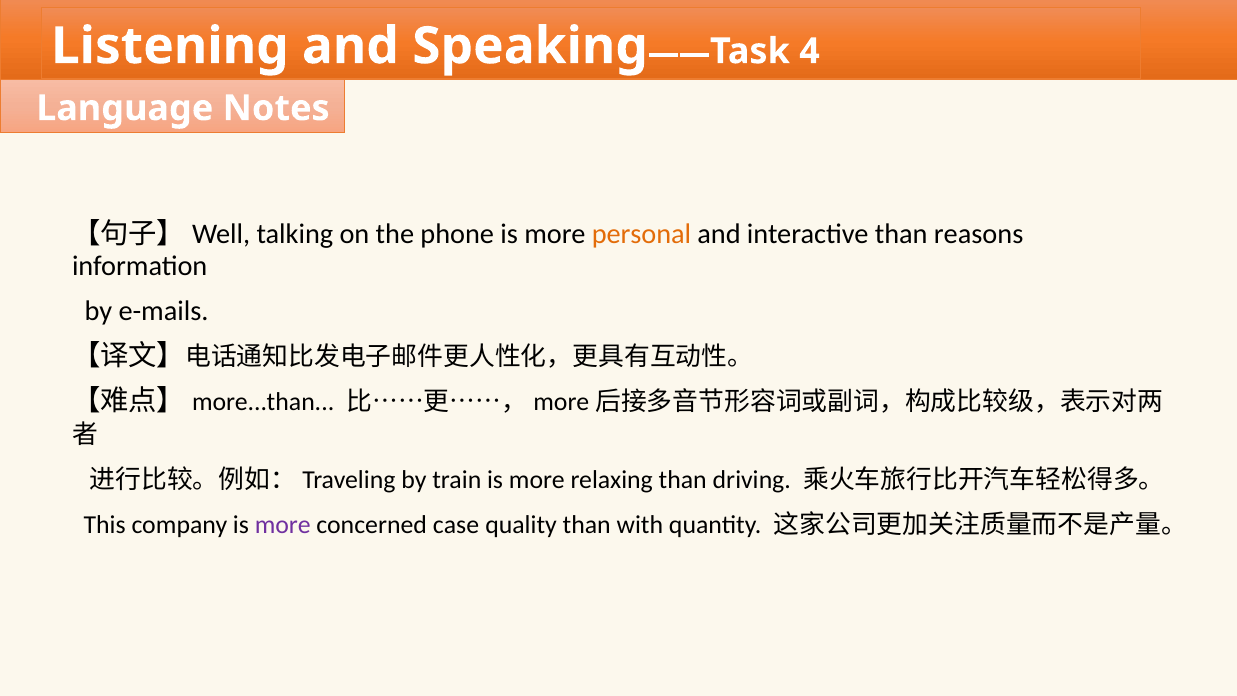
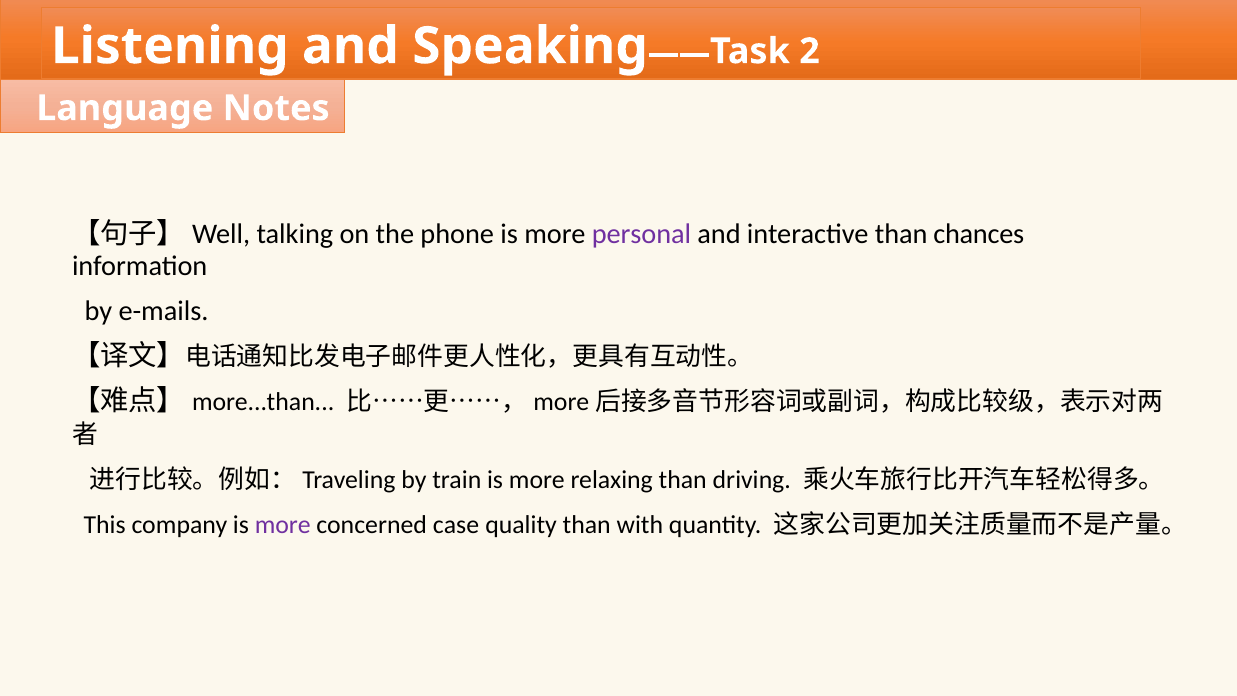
4: 4 -> 2 (810, 51)
personal colour: orange -> purple (641, 234)
reasons: reasons -> chances (979, 234)
